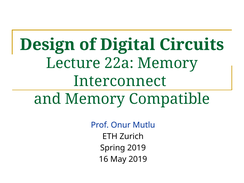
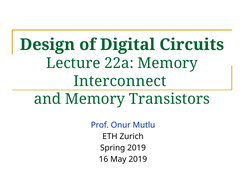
Compatible: Compatible -> Transistors (169, 99)
